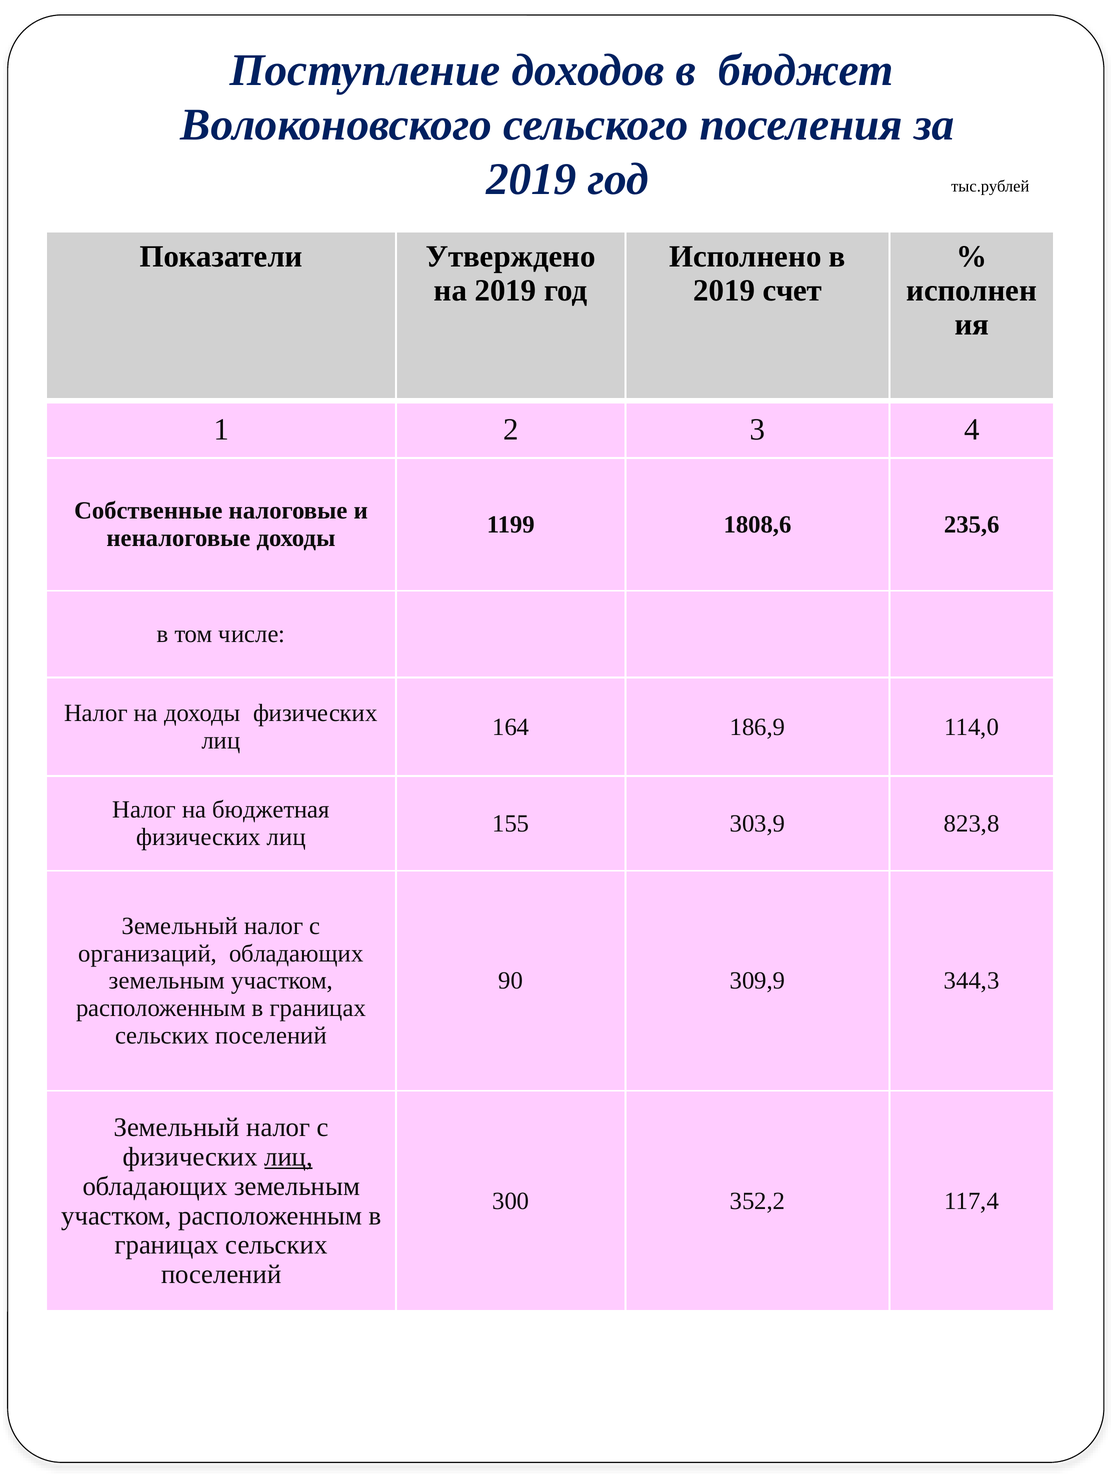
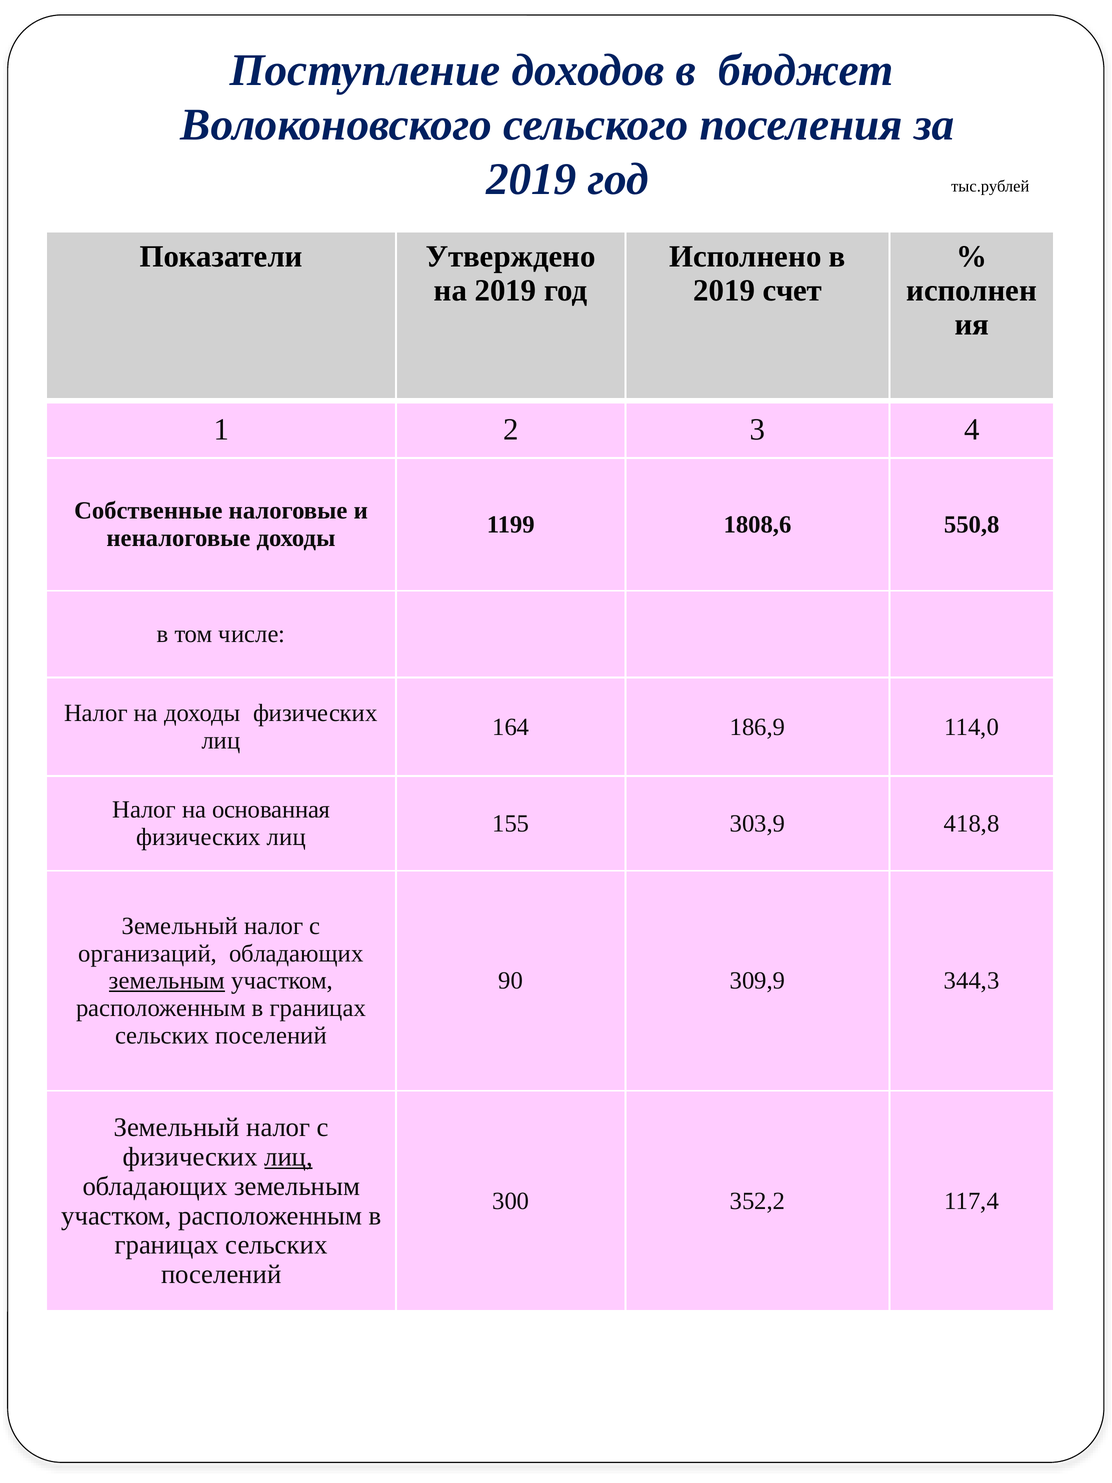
235,6: 235,6 -> 550,8 (972, 524)
бюджетная: бюджетная -> основанная (271, 810)
823,8: 823,8 -> 418,8 (972, 823)
земельным underline: none -> present (167, 981)
